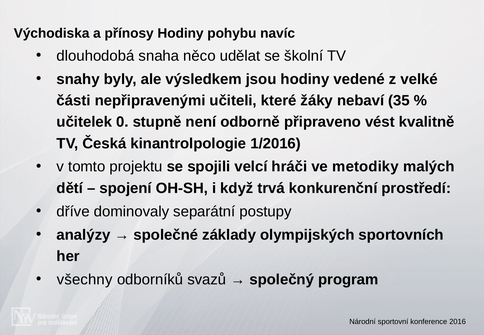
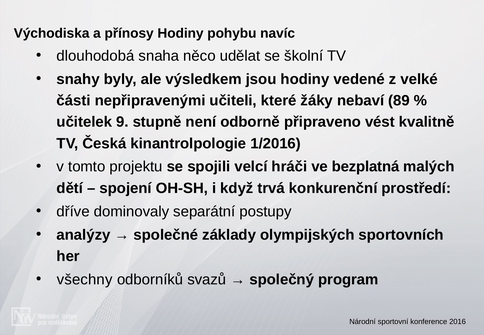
35: 35 -> 89 (399, 101)
0: 0 -> 9 (122, 122)
metodiky: metodiky -> bezplatná (366, 167)
